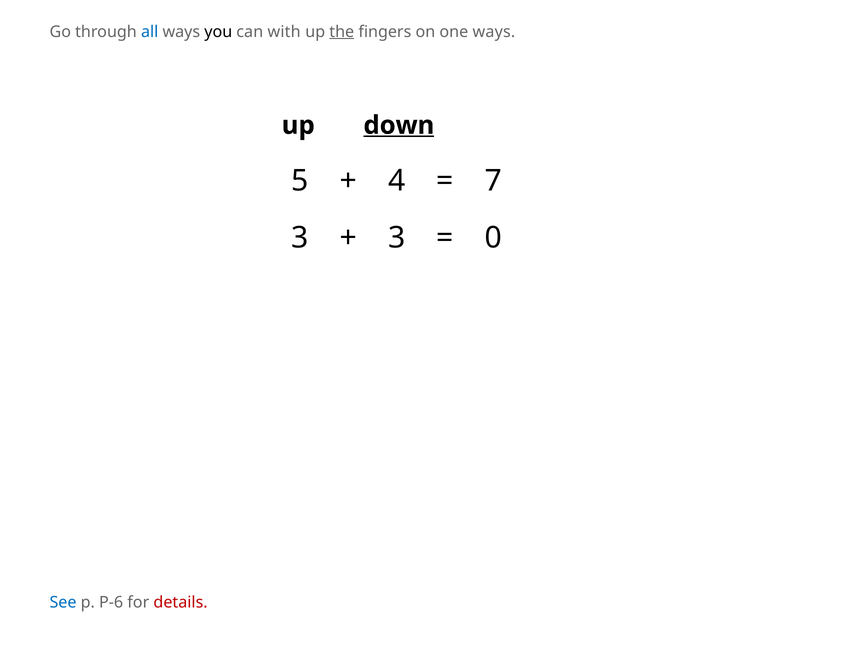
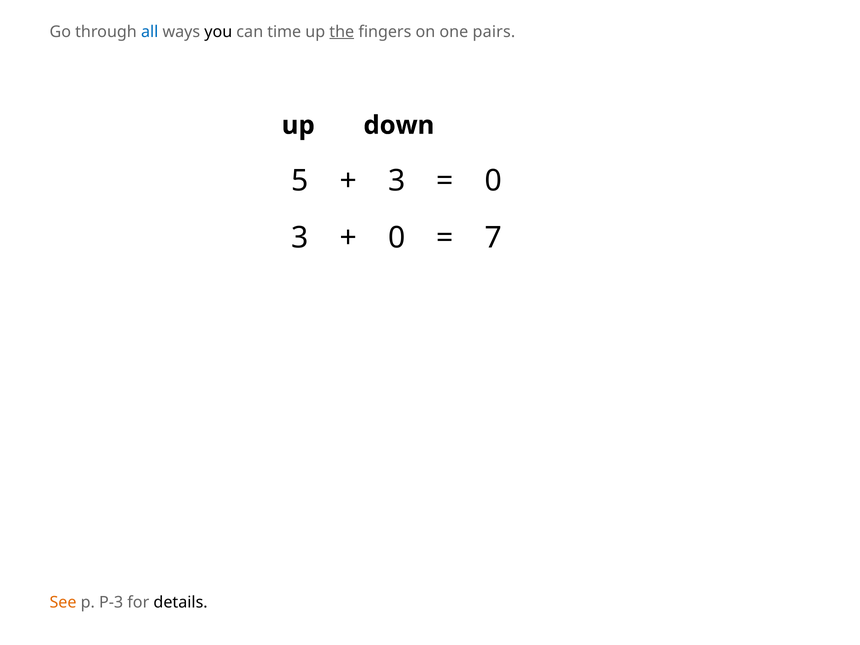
with: with -> time (284, 32)
one ways: ways -> pairs (494, 32)
down underline: present -> none (399, 125)
4: 4 -> 3 (397, 181)
7: 7 -> 0 (493, 181)
3: 3 -> 0 (397, 238)
0: 0 -> 7 (493, 238)
See colour: blue -> orange (63, 603)
P-6: P-6 -> P-3 (111, 603)
details colour: red -> black (181, 603)
